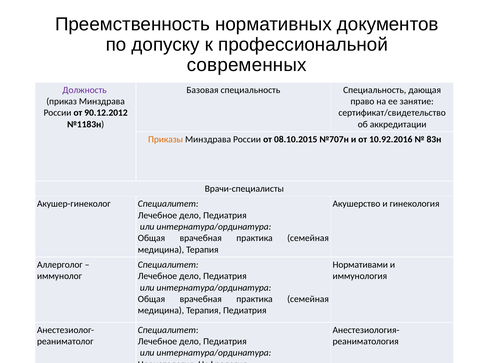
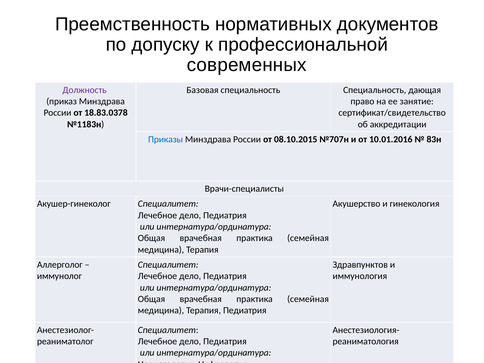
90.12.2012: 90.12.2012 -> 18.83.0378 (106, 113)
Приказы colour: orange -> blue (166, 139)
10.92.2016: 10.92.2016 -> 10.01.2016 (391, 139)
Нормативами: Нормативами -> Здравпунктов (360, 265)
